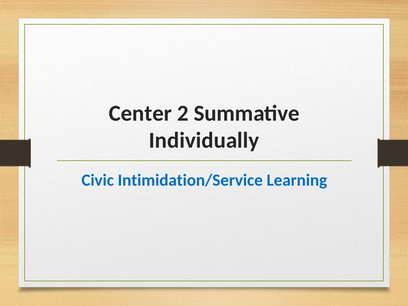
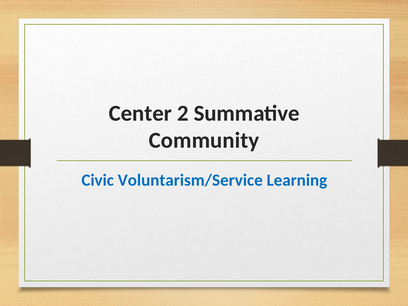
Individually: Individually -> Community (204, 140)
Intimidation/Service: Intimidation/Service -> Voluntarism/Service (190, 180)
